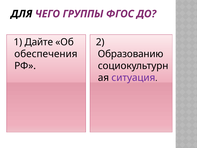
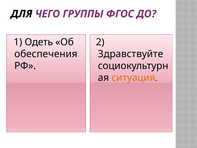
Дайте: Дайте -> Одеть (39, 42)
Образованию: Образованию -> Здравствуйте (131, 54)
ситуация colour: purple -> orange (133, 78)
